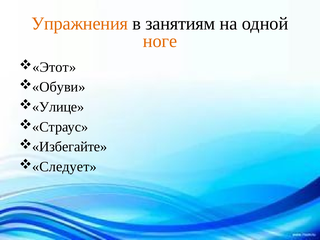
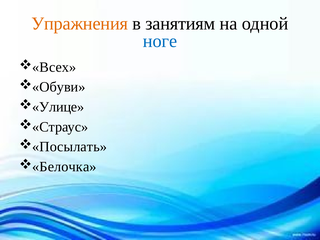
ноге colour: orange -> blue (160, 41)
Этот: Этот -> Всех (54, 67)
Избегайте: Избегайте -> Посылать (70, 147)
Следует: Следует -> Белочка (64, 167)
